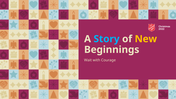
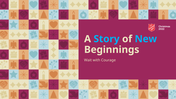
New colour: yellow -> light blue (146, 39)
